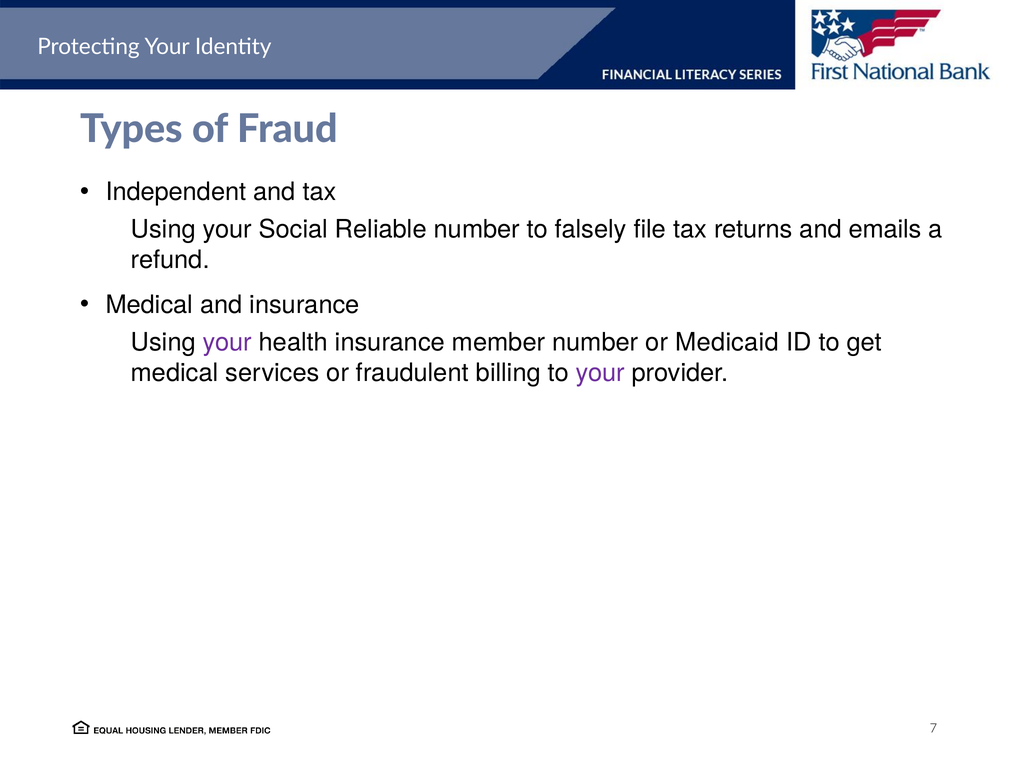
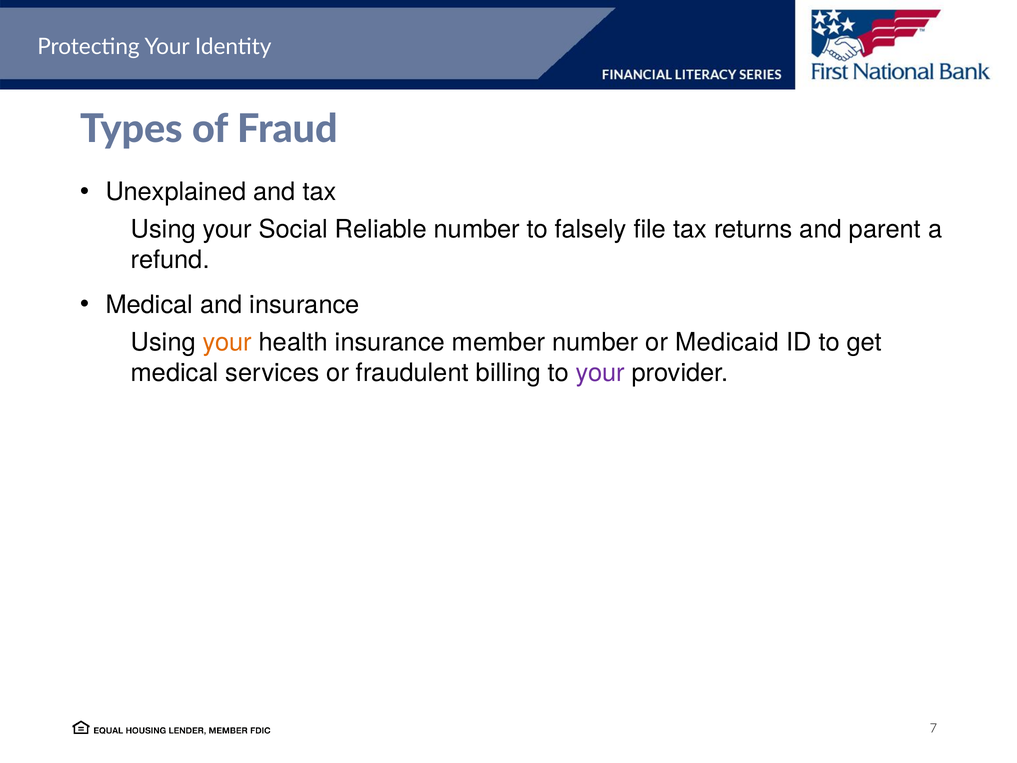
Independent: Independent -> Unexplained (176, 192)
emails: emails -> parent (885, 229)
your colour: purple -> orange (227, 342)
